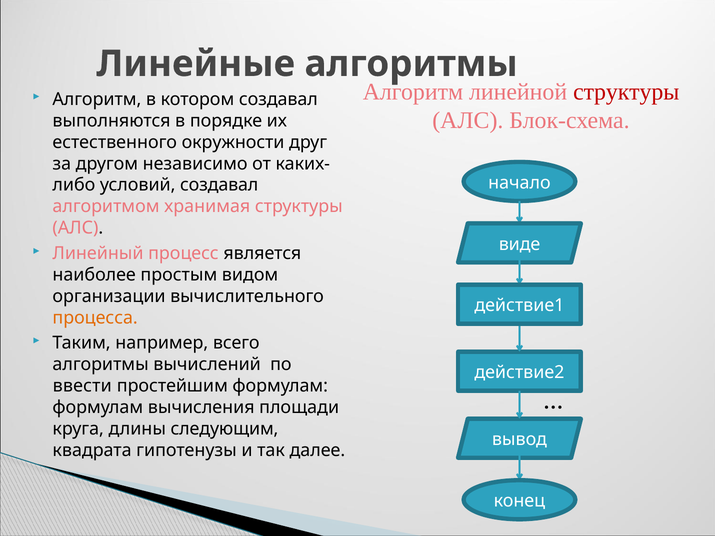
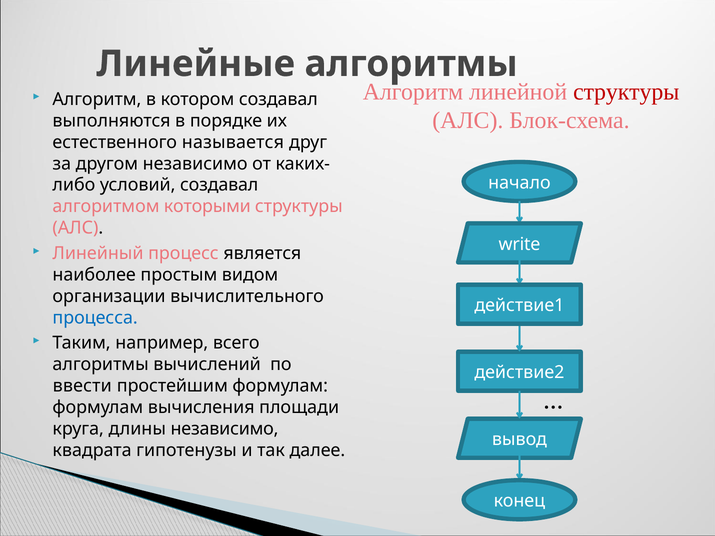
окружности: окружности -> называется (233, 142)
хранимая: хранимая -> которыми (207, 207)
виде: виде -> write (520, 244)
процесса colour: orange -> blue (95, 318)
длины следующим: следующим -> независимо (225, 429)
